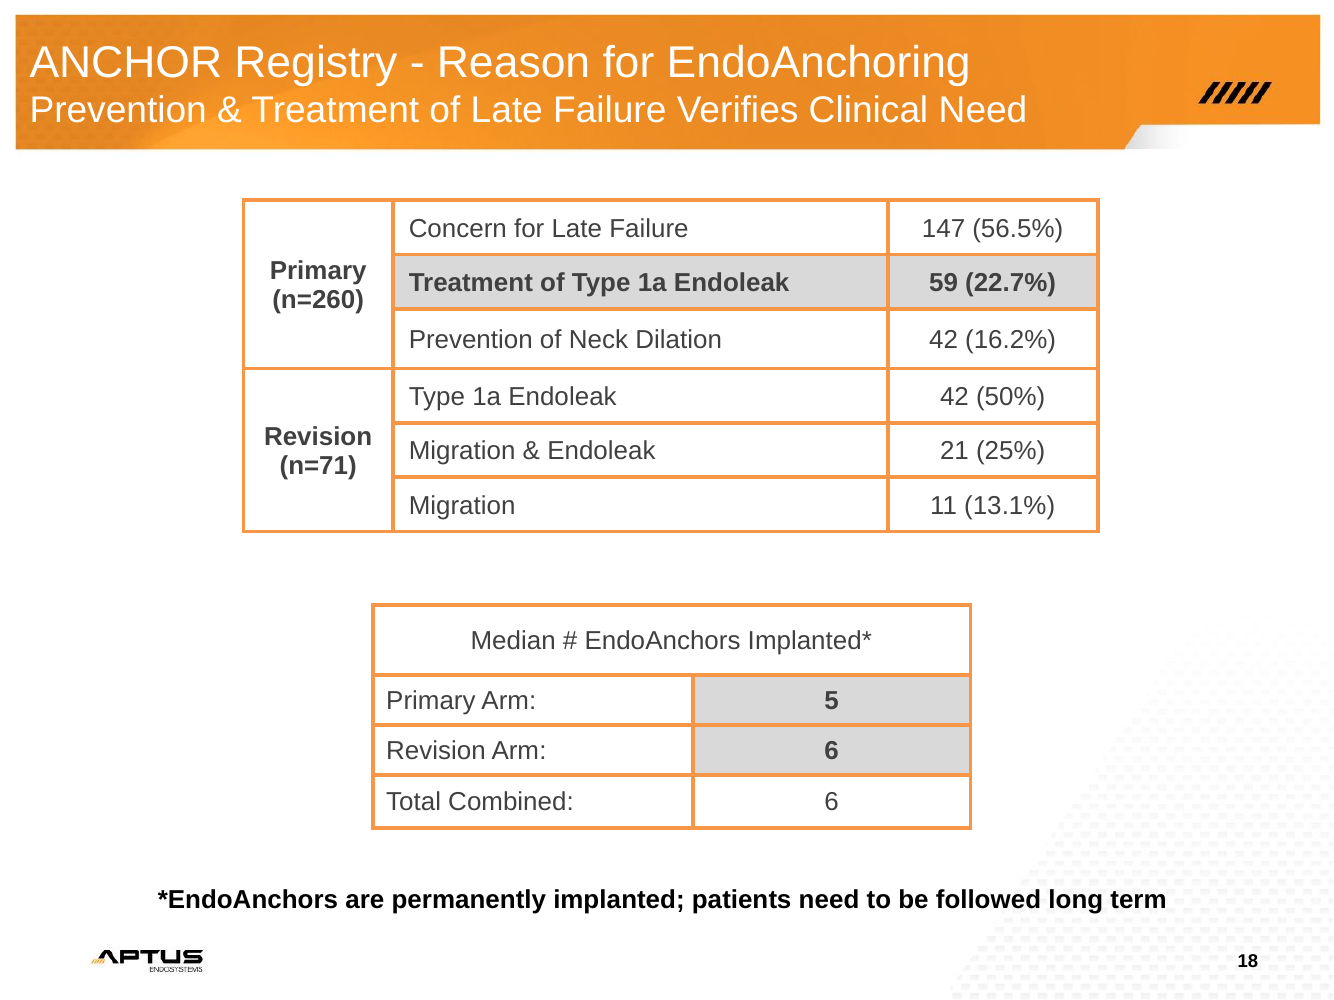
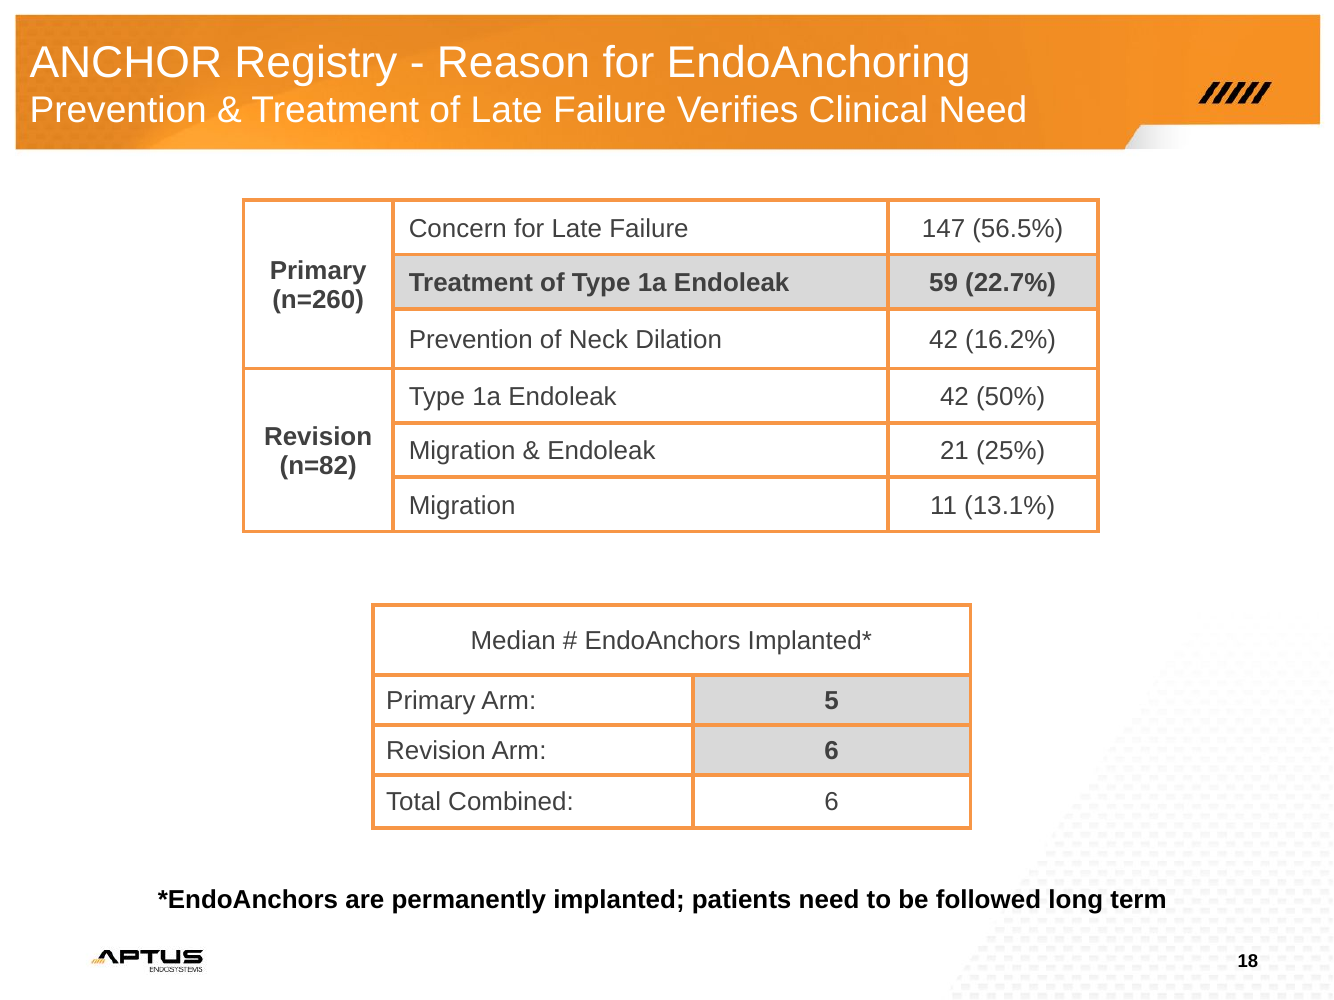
n=71: n=71 -> n=82 (318, 466)
